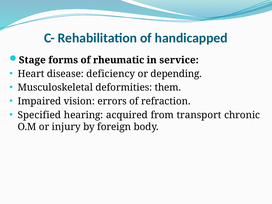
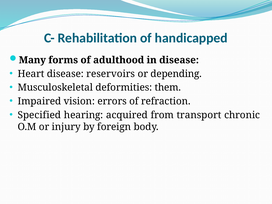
Stage: Stage -> Many (32, 60)
rheumatic: rheumatic -> adulthood (119, 60)
in service: service -> disease (179, 60)
deficiency: deficiency -> reservoirs (111, 74)
